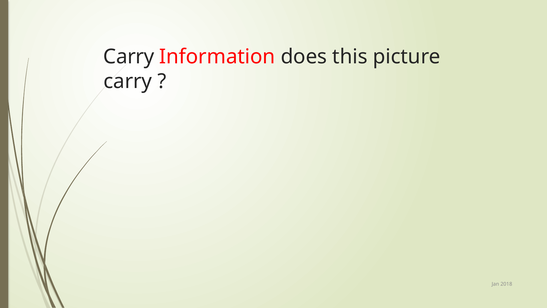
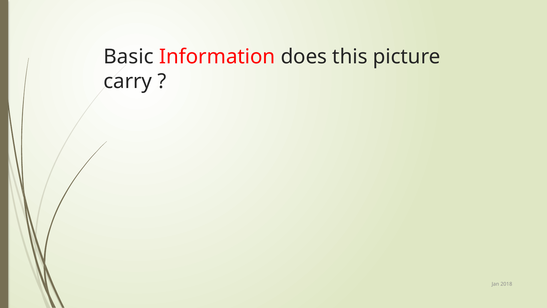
Carry: Carry -> Basic (129, 57)
